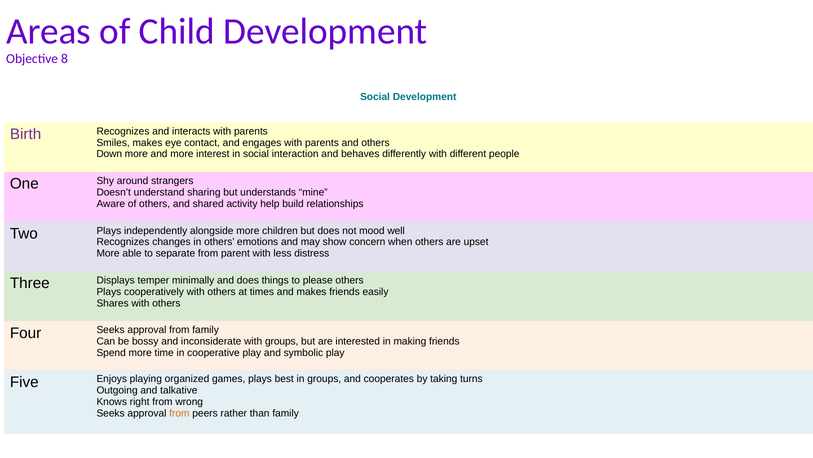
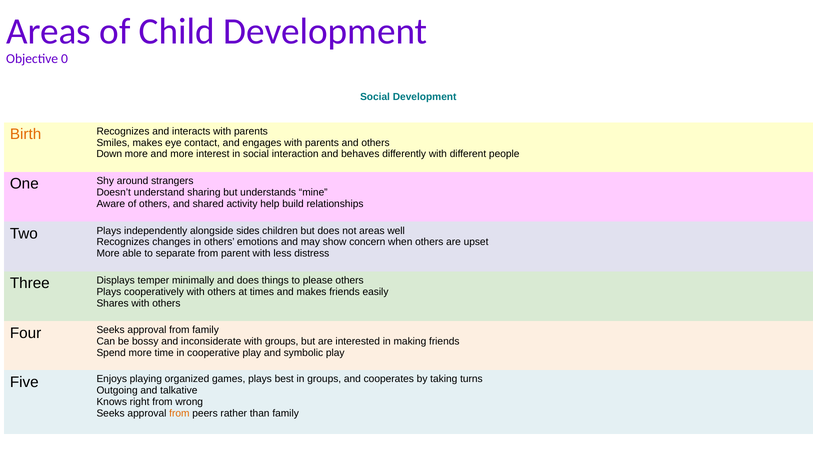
8: 8 -> 0 (64, 59)
Birth colour: purple -> orange (26, 134)
alongside more: more -> sides (248, 230)
not mood: mood -> areas (372, 230)
